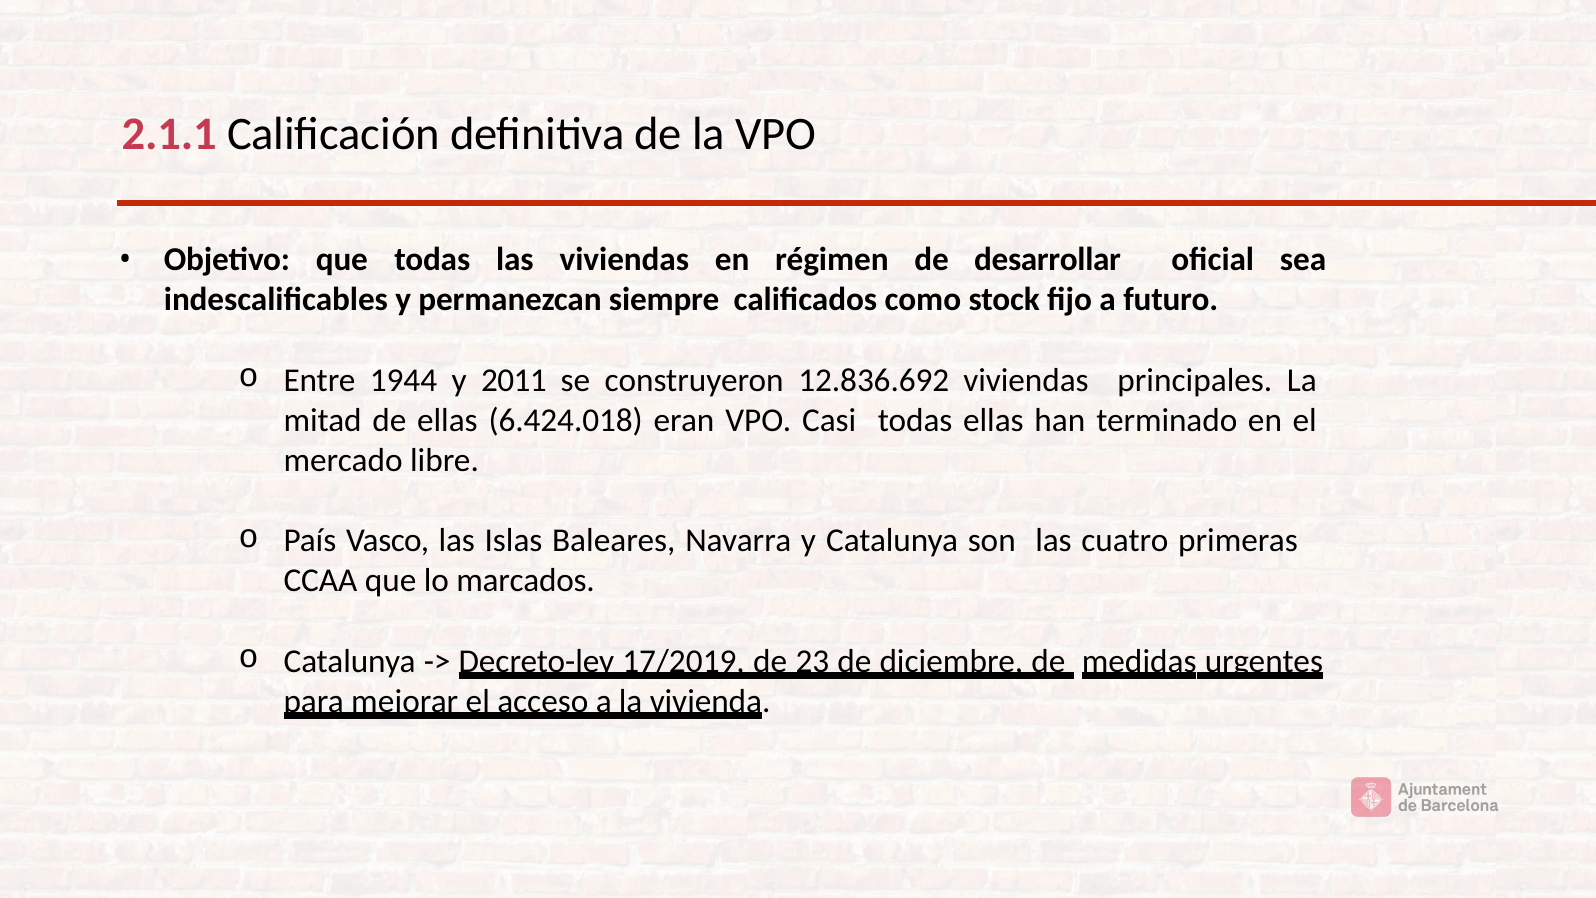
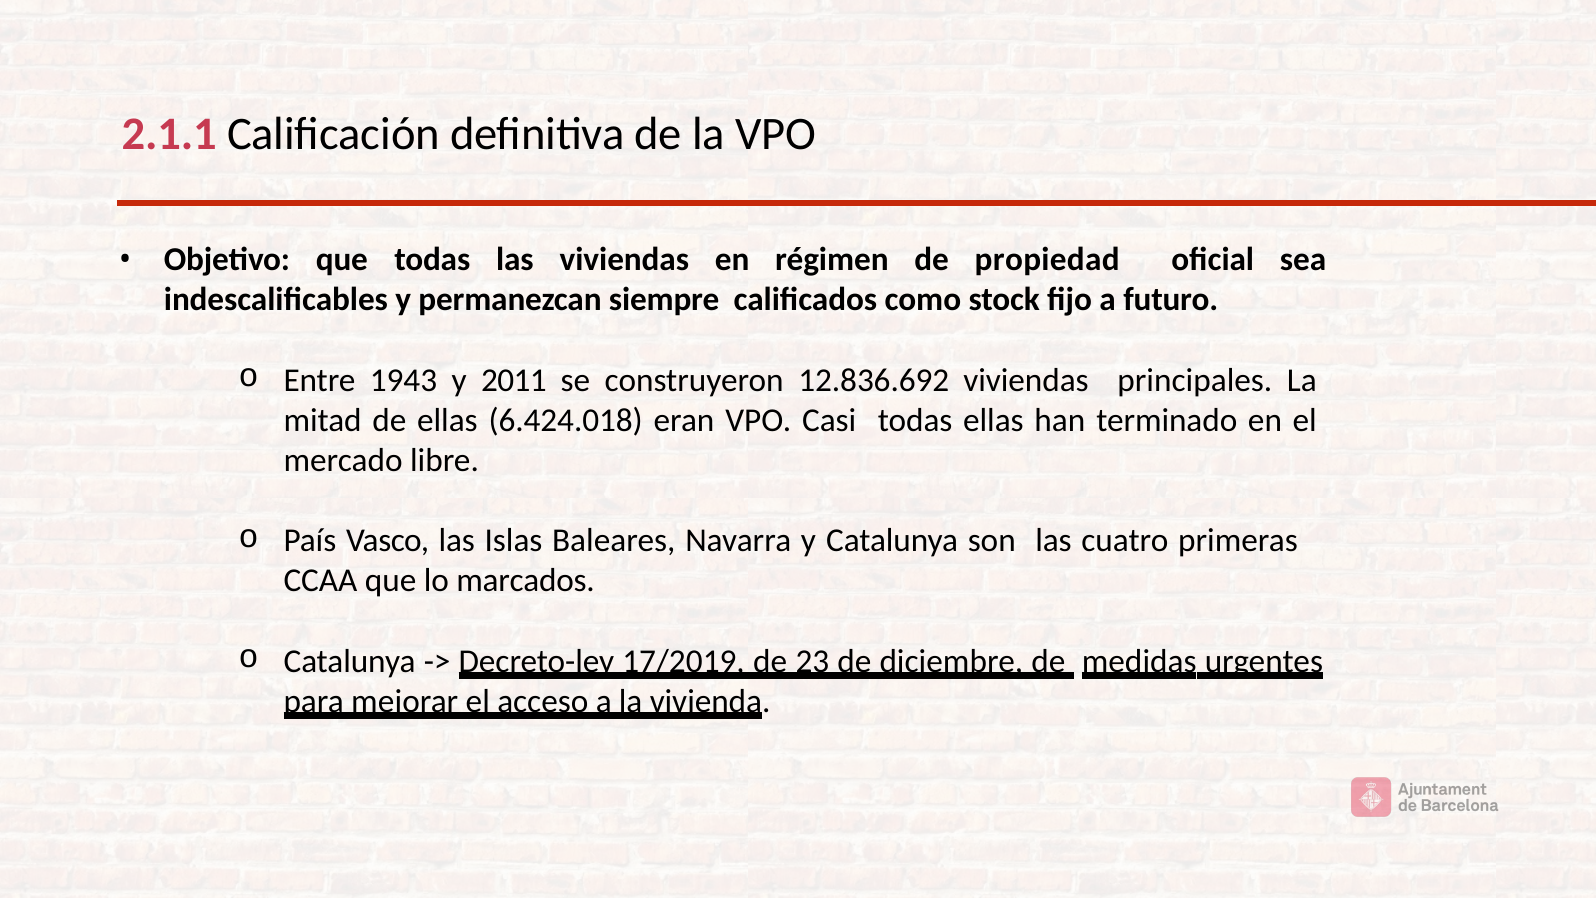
desarrollar: desarrollar -> propiedad (1047, 260)
1944: 1944 -> 1943 (403, 380)
